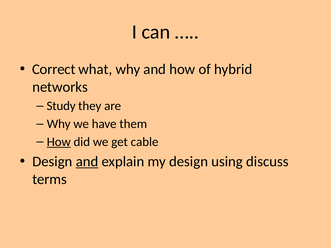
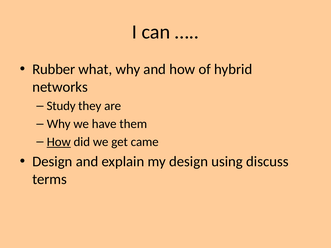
Correct: Correct -> Rubber (54, 69)
cable: cable -> came (145, 142)
and underline: present -> none (87, 162)
